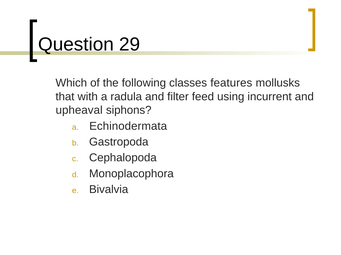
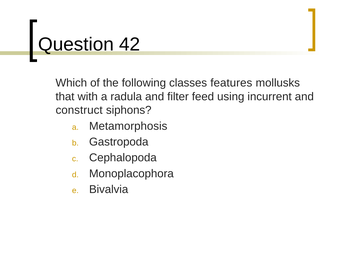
29: 29 -> 42 (130, 45)
upheaval: upheaval -> construct (79, 110)
Echinodermata: Echinodermata -> Metamorphosis (128, 126)
